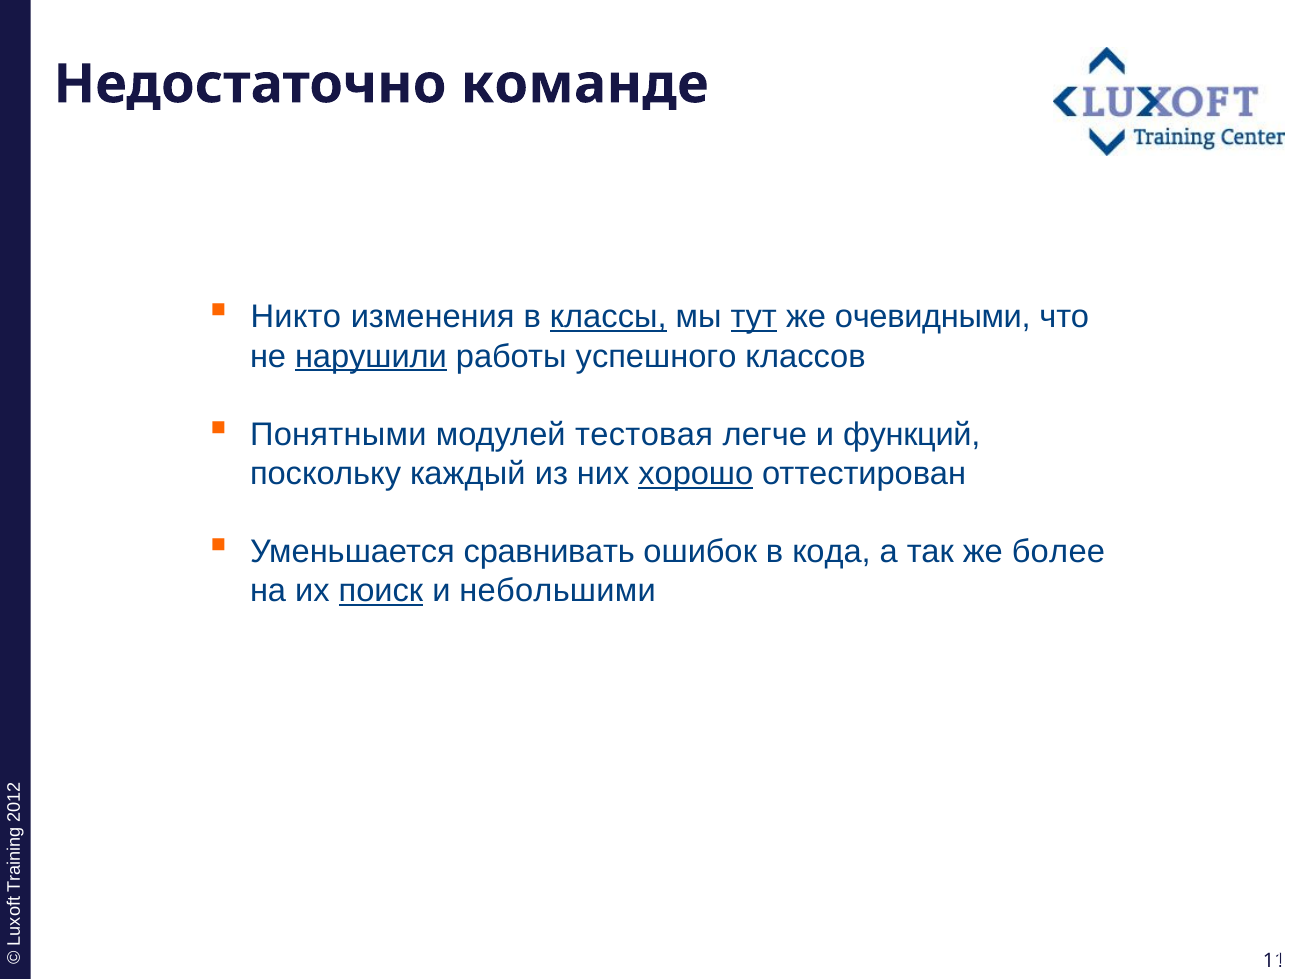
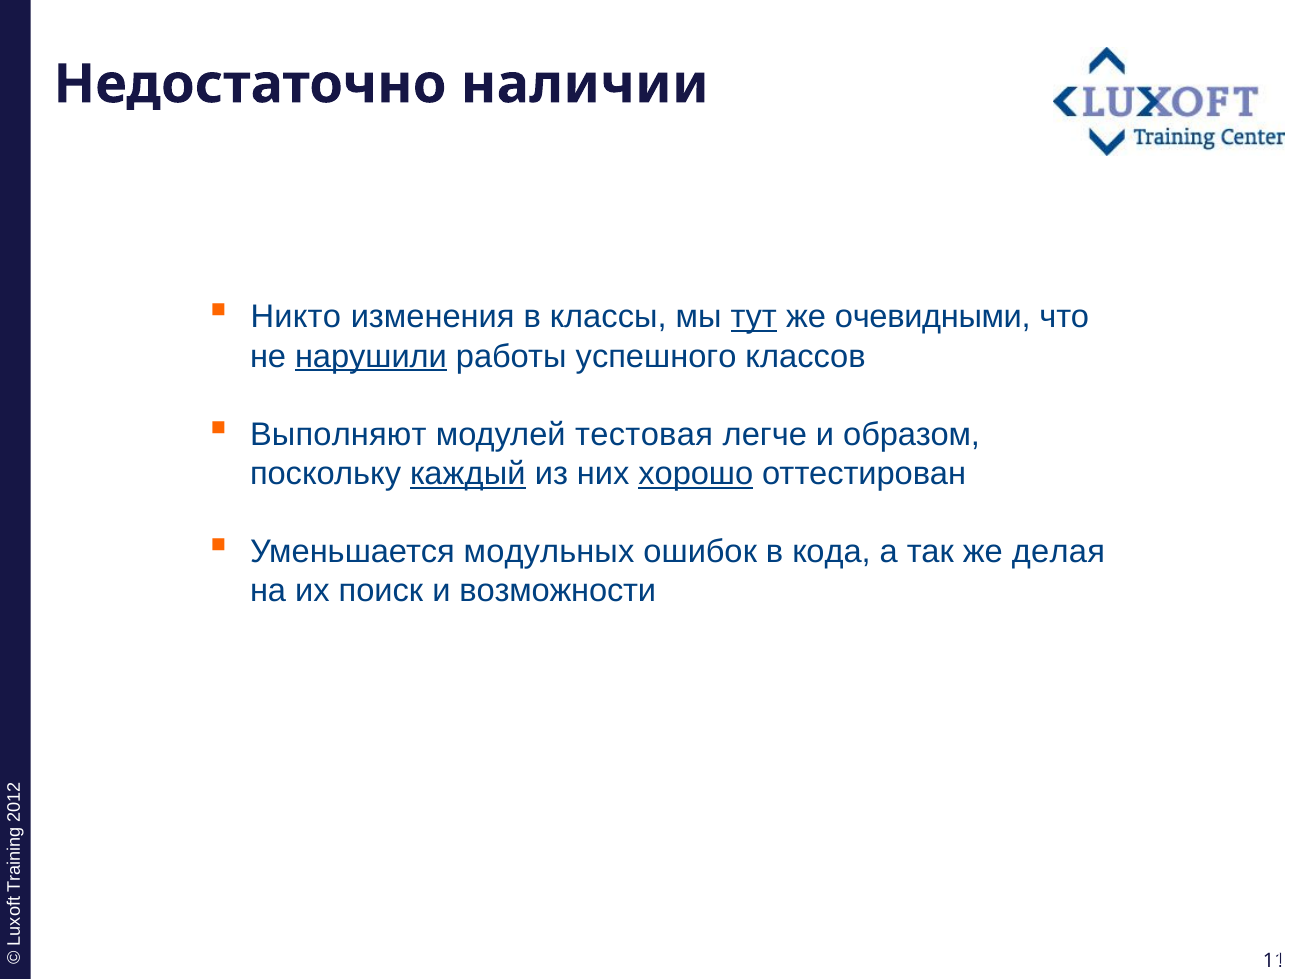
команде: команде -> наличии (585, 84)
классы underline: present -> none (608, 317)
Понятными: Понятными -> Выполняют (338, 434)
функций: функций -> образом (912, 434)
каждый underline: none -> present (468, 474)
сравнивать: сравнивать -> модульных (549, 552)
более: более -> делая (1058, 552)
поиск underline: present -> none (381, 591)
небольшими: небольшими -> возможности (558, 591)
